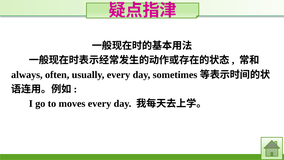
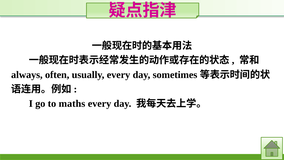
moves: moves -> maths (72, 103)
